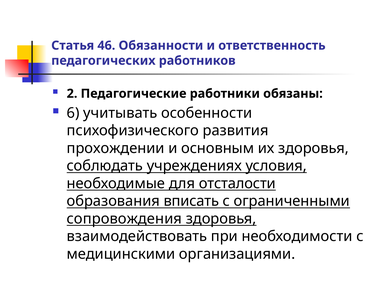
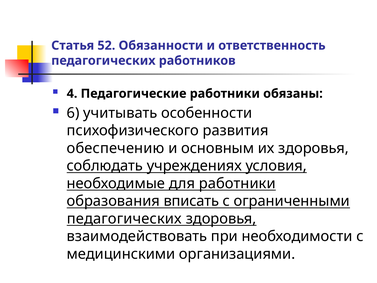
46: 46 -> 52 (106, 45)
2: 2 -> 4 (72, 94)
прохождении: прохождении -> обеспечению (116, 148)
для отсталости: отсталости -> работники (237, 183)
сопровождения: сопровождения -> педагогических (124, 219)
